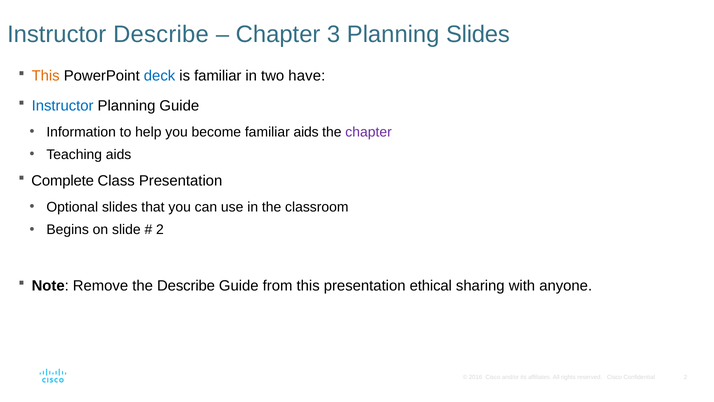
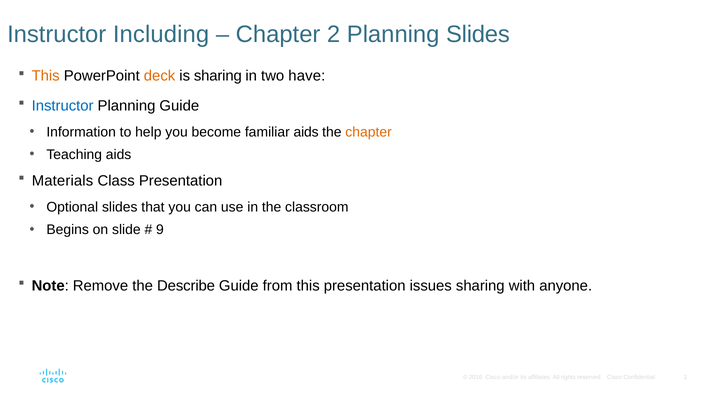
Instructor Describe: Describe -> Including (161, 34)
Chapter 3: 3 -> 2 (334, 34)
deck colour: blue -> orange (160, 76)
is familiar: familiar -> sharing (218, 76)
chapter colour: purple -> orange (369, 132)
Complete: Complete -> Materials (63, 181)
2: 2 -> 9 (160, 229)
ethical: ethical -> issues (431, 285)
